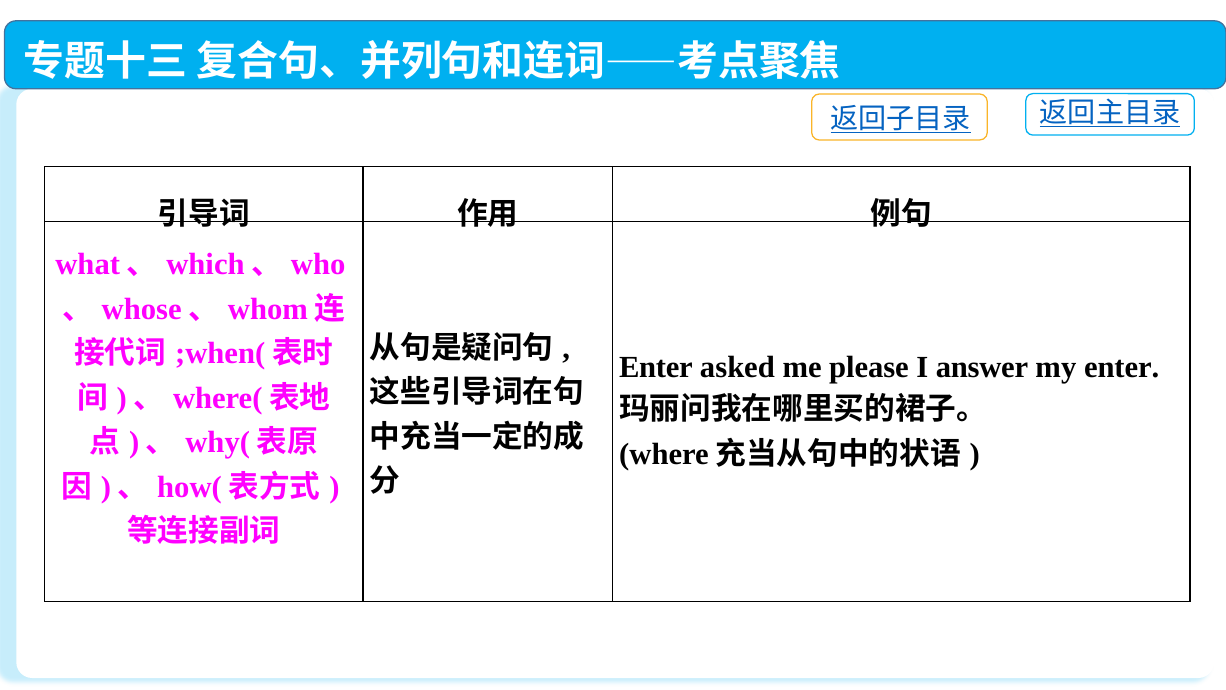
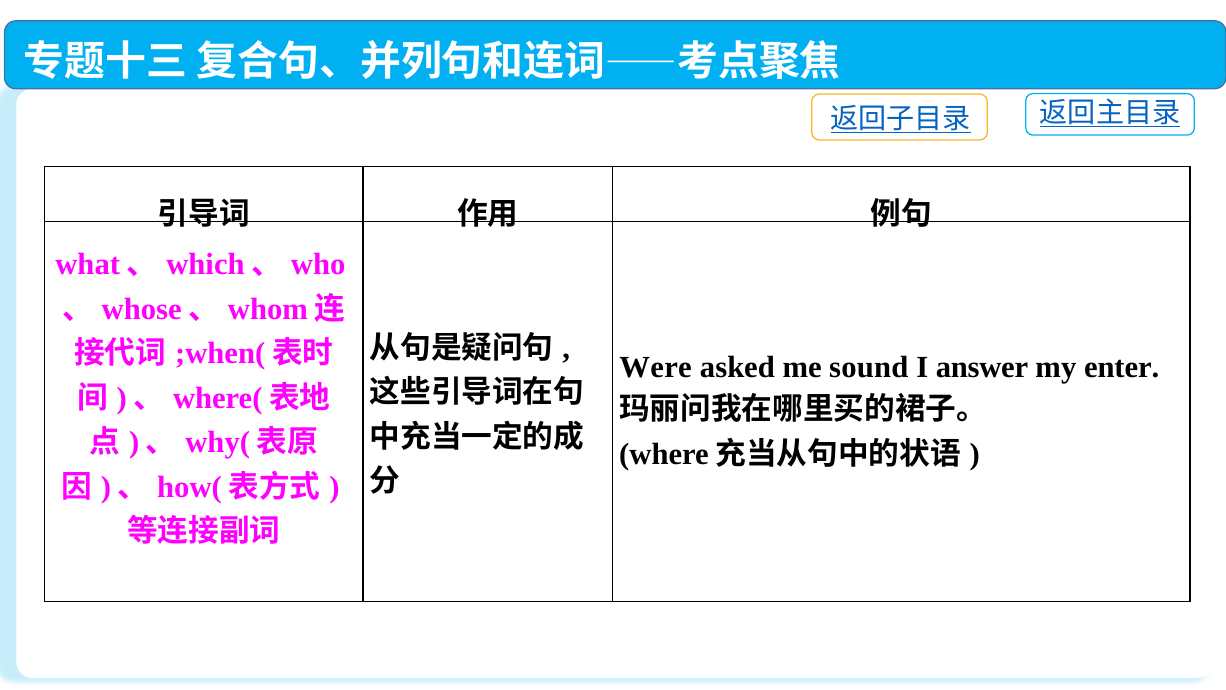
Enter: Enter -> Were (656, 367)
please: please -> sound (869, 367)
